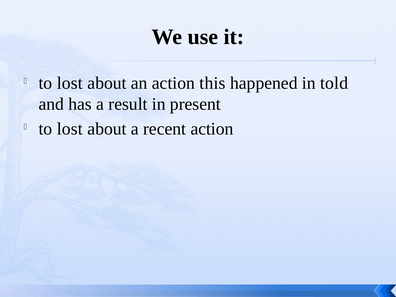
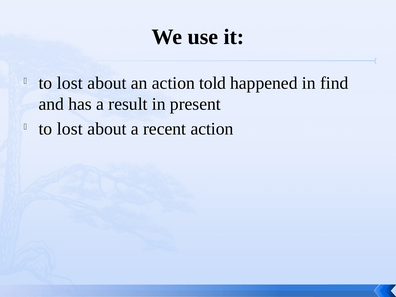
this: this -> told (213, 83)
told: told -> find (334, 83)
